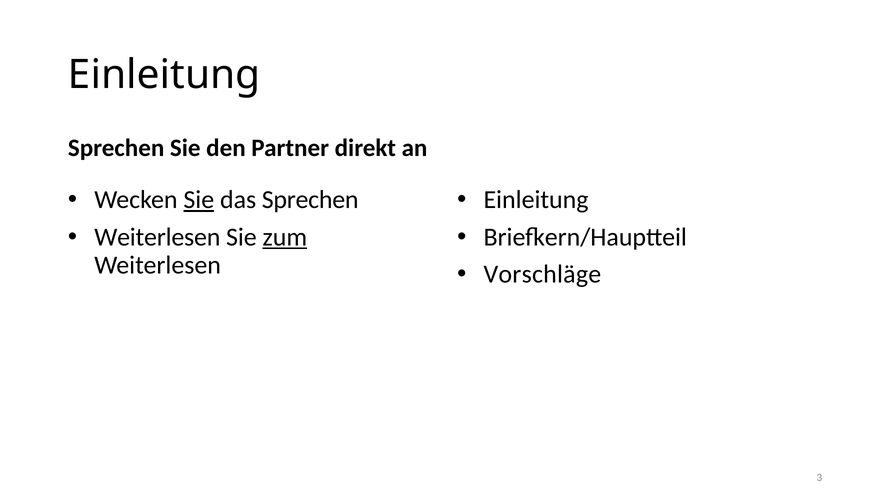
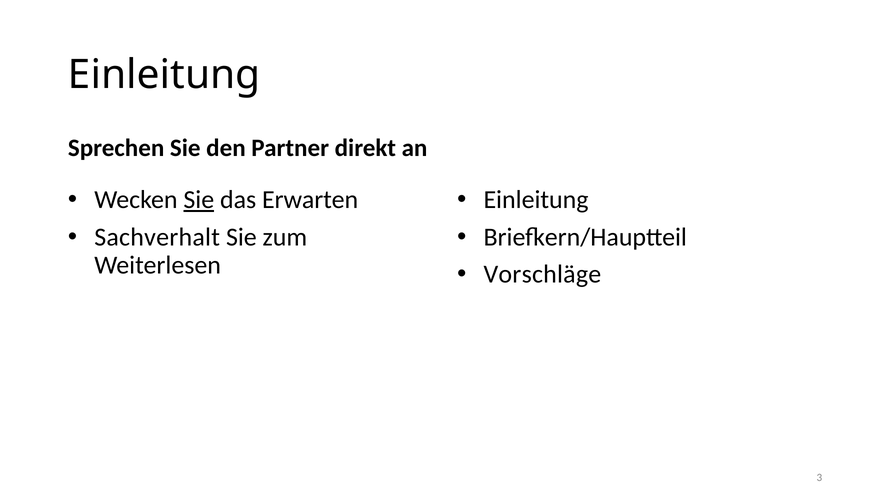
das Sprechen: Sprechen -> Erwarten (310, 200)
Weiterlesen: Weiterlesen -> Sachverhalt (157, 237)
zum underline: present -> none (285, 237)
